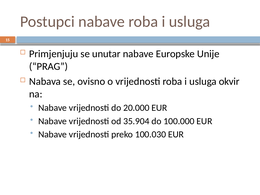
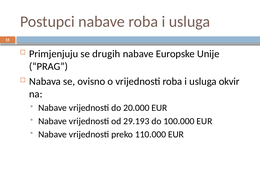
unutar: unutar -> drugih (106, 54)
35.904: 35.904 -> 29.193 (136, 121)
100.030: 100.030 -> 110.000 (151, 134)
